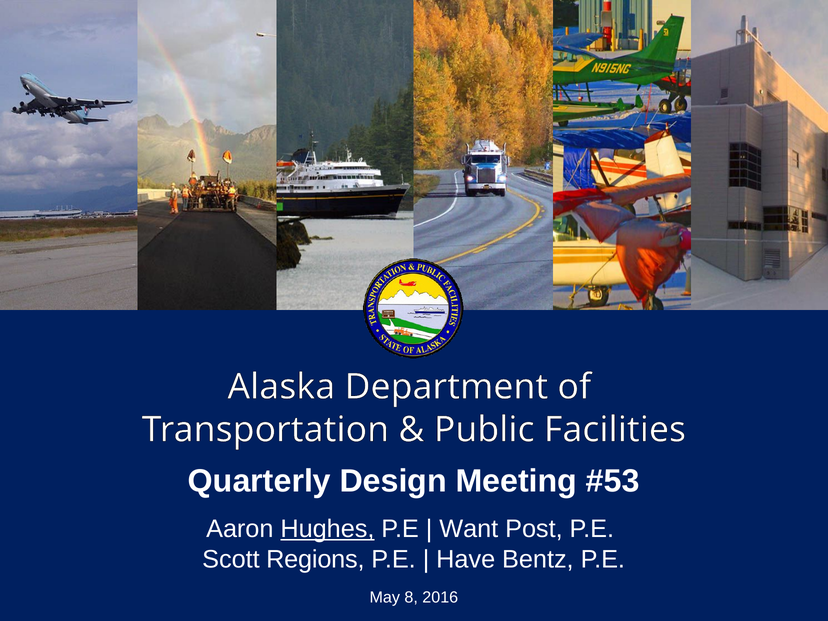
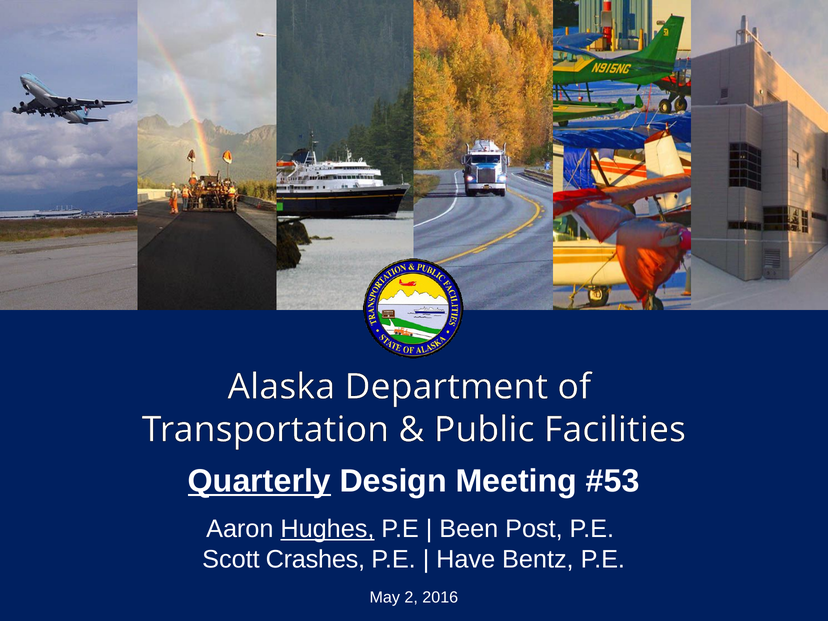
Quarterly underline: none -> present (259, 481)
Want: Want -> Been (469, 529)
Regions: Regions -> Crashes (315, 559)
8: 8 -> 2 (411, 597)
